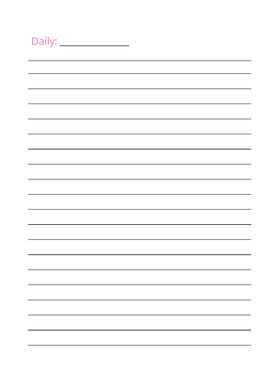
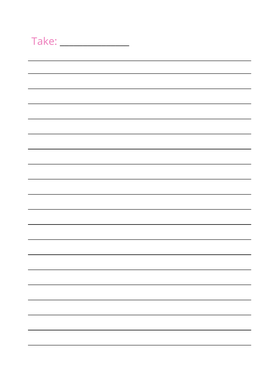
Daily: Daily -> Take (44, 42)
